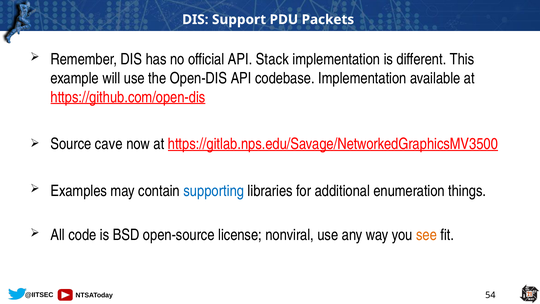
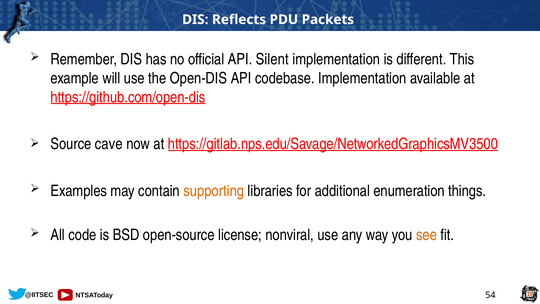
Support: Support -> Reflects (239, 20)
Stack: Stack -> Silent (272, 59)
supporting colour: blue -> orange (214, 191)
